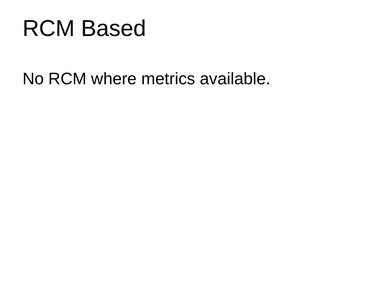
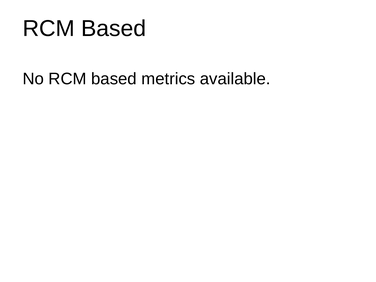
No RCM where: where -> based (114, 79)
